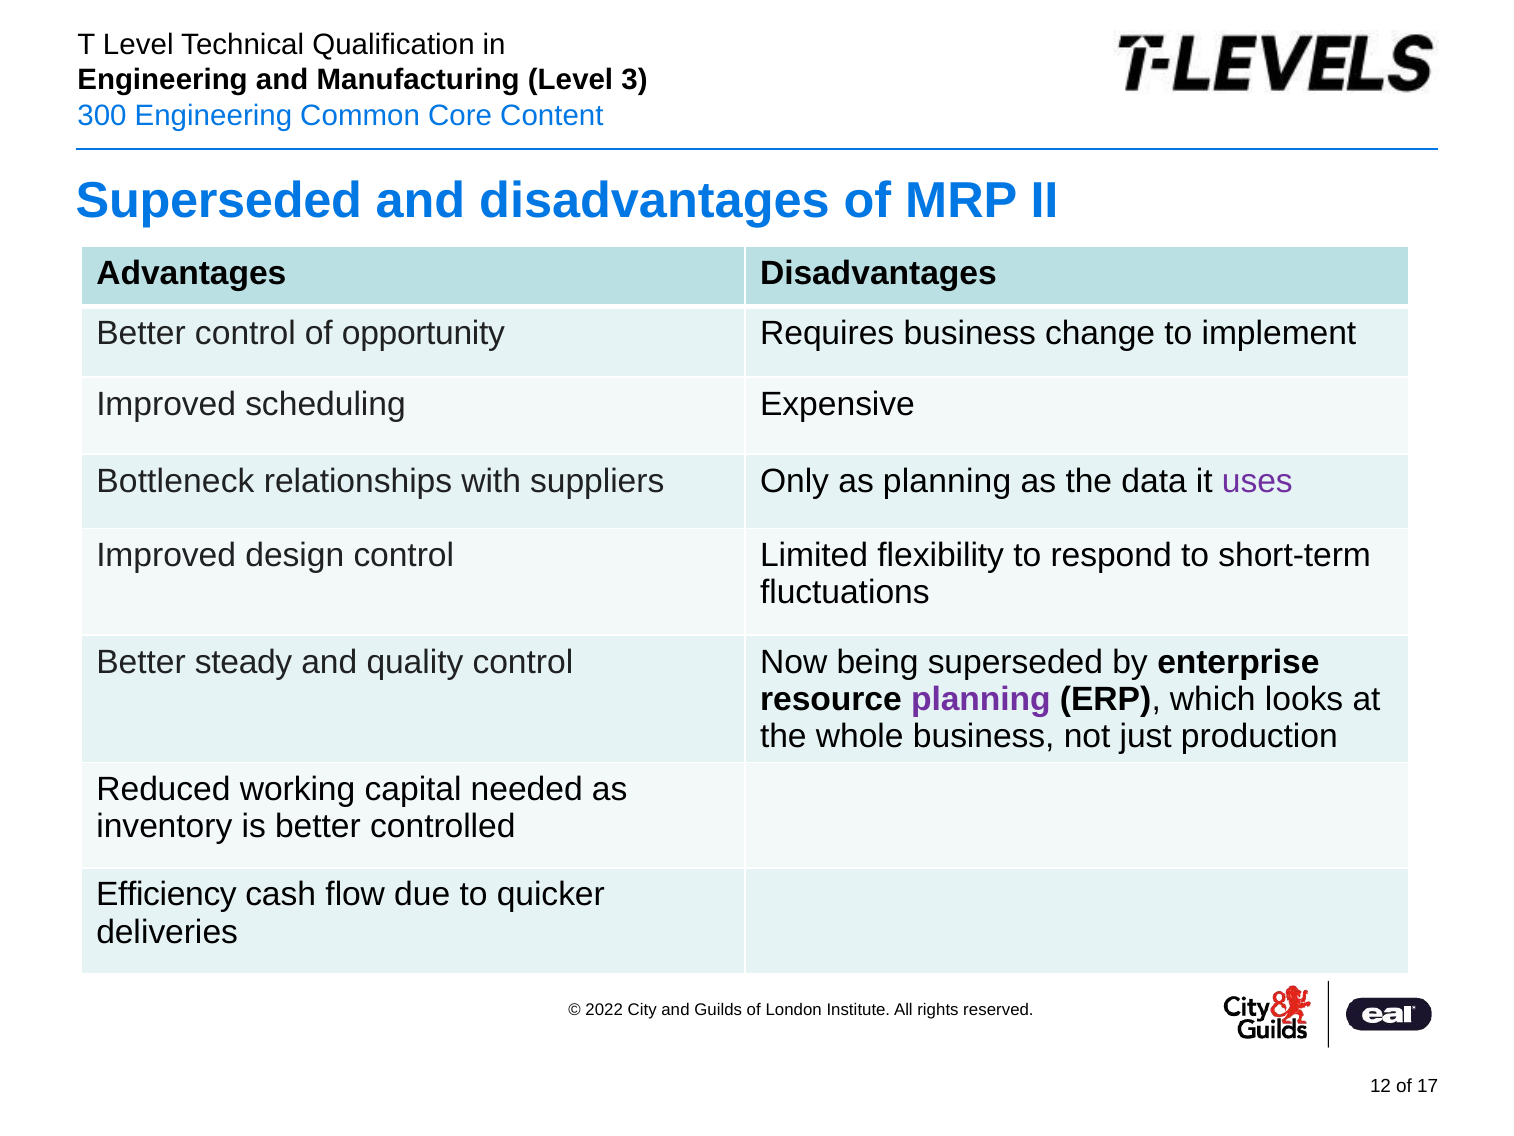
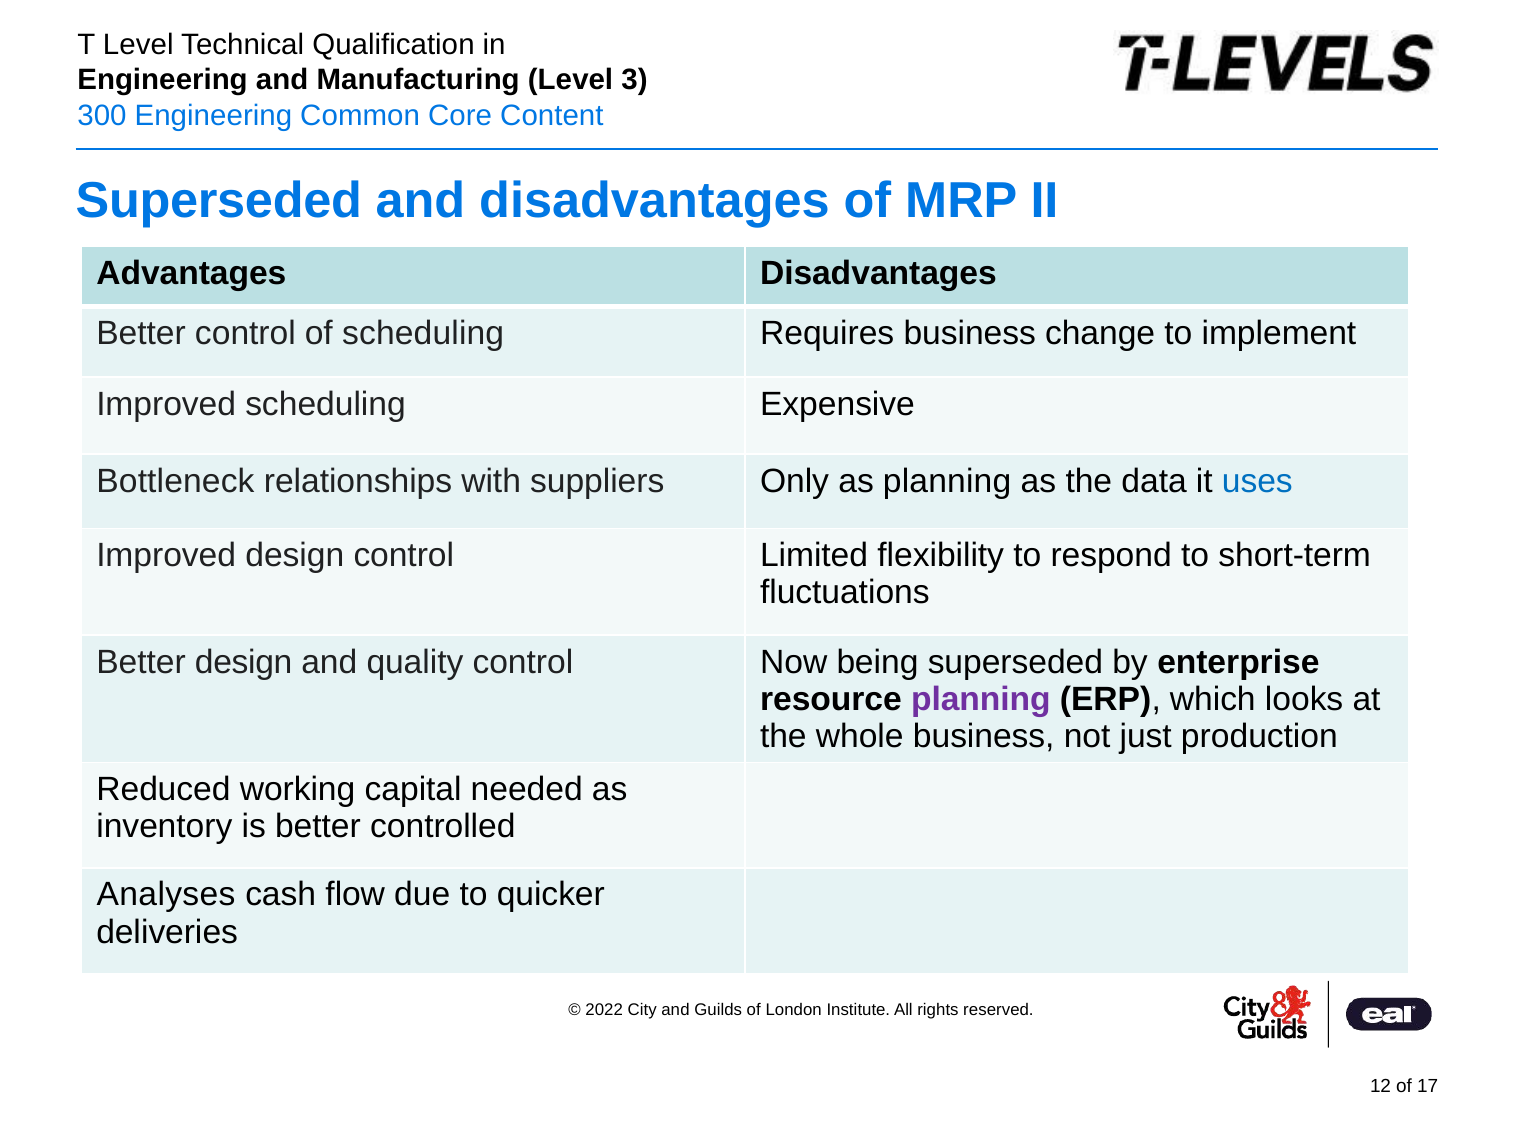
of opportunity: opportunity -> scheduling (423, 333)
uses colour: purple -> blue (1257, 481)
Better steady: steady -> design (244, 662)
Efficiency: Efficiency -> Analyses (166, 894)
